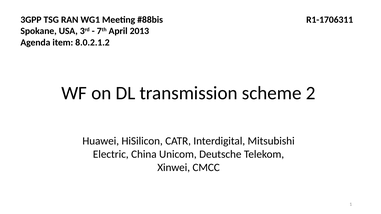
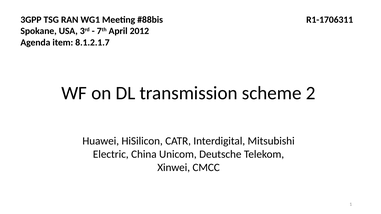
2013: 2013 -> 2012 (139, 31)
8.0.2.1.2: 8.0.2.1.2 -> 8.1.2.1.7 (92, 43)
